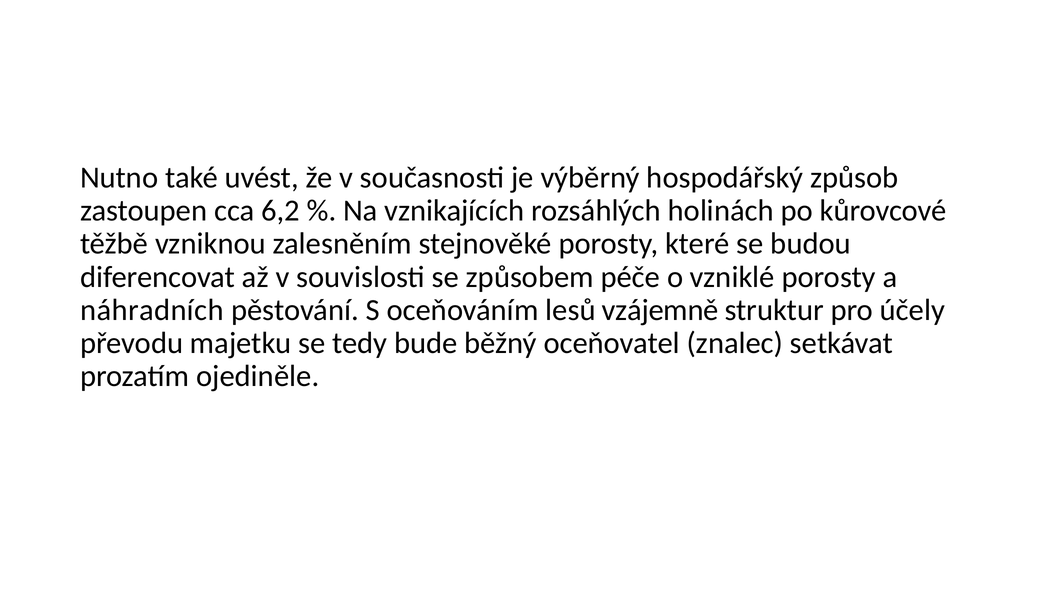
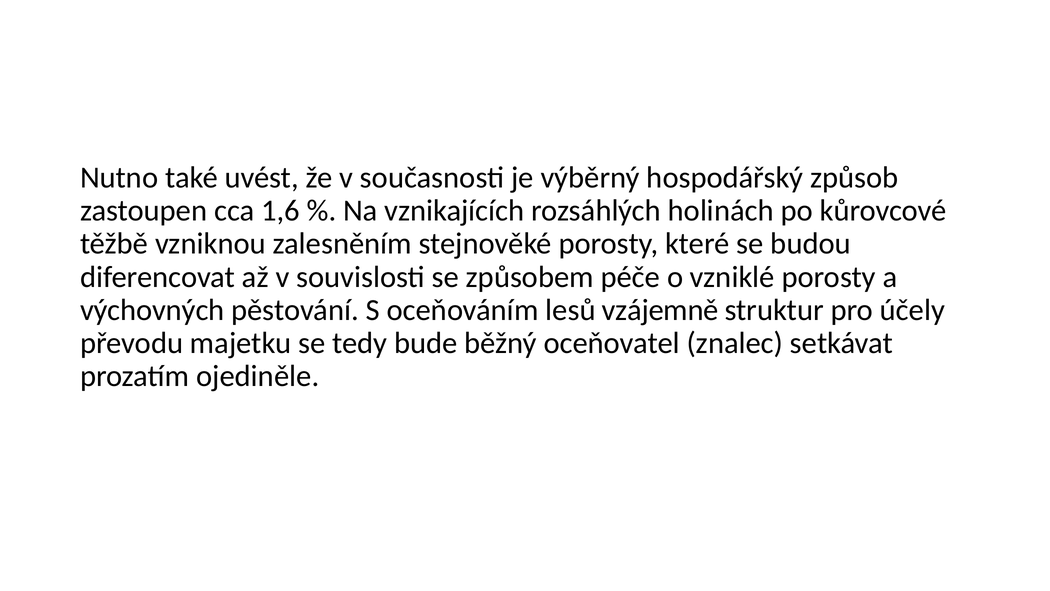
6,2: 6,2 -> 1,6 (281, 211)
náhradních: náhradních -> výchovných (152, 310)
